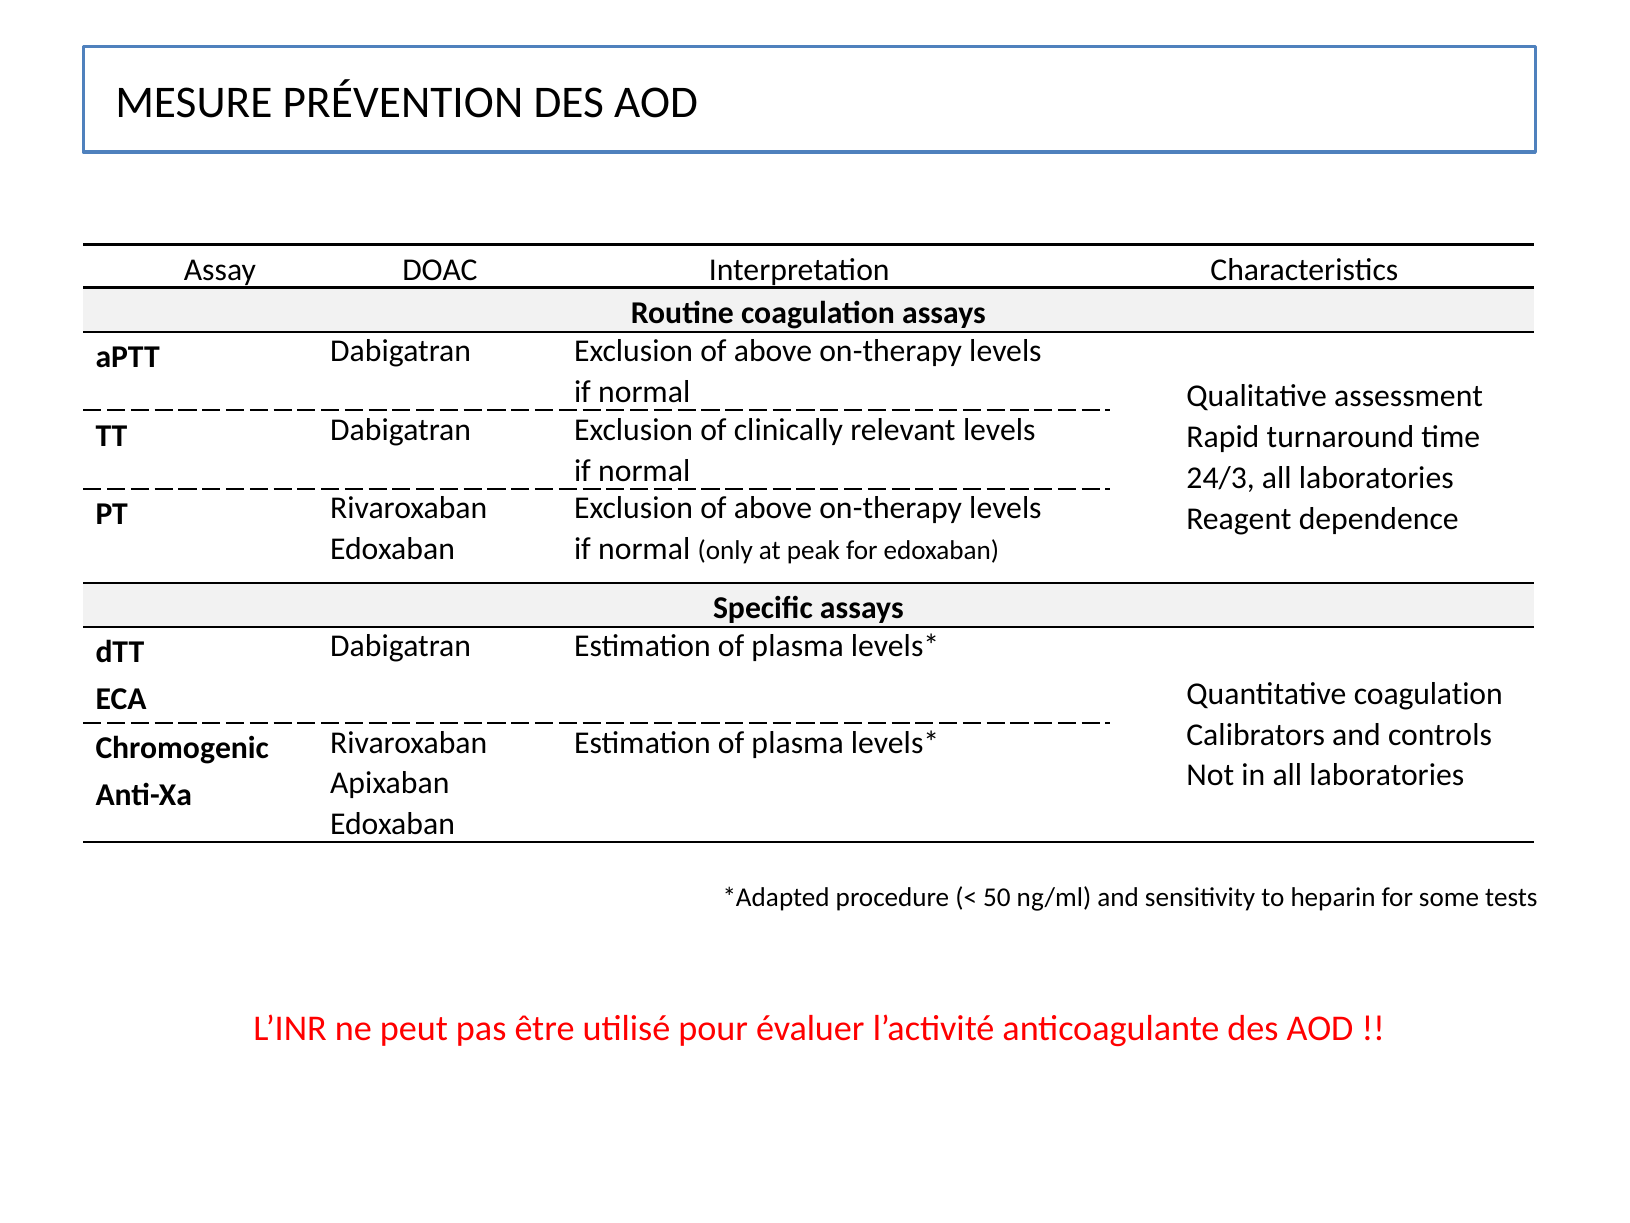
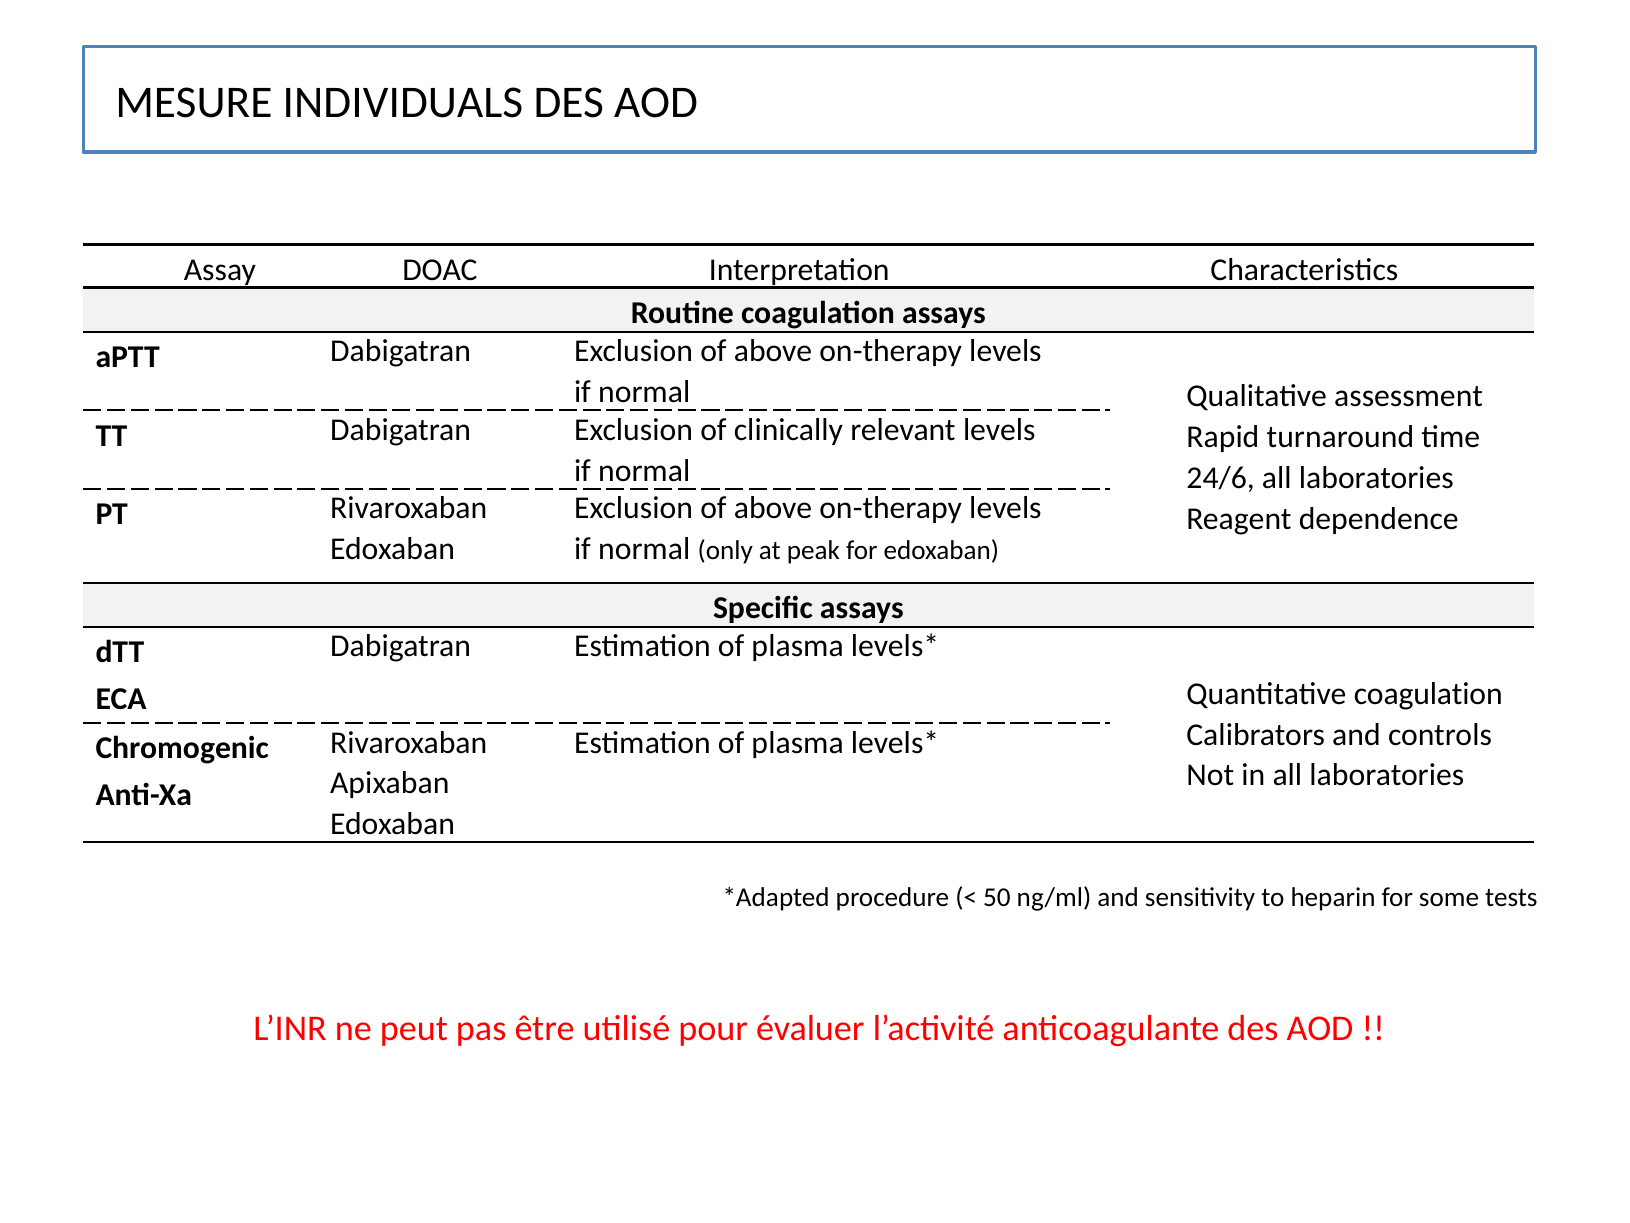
PRÉVENTION: PRÉVENTION -> INDIVIDUALS (403, 102)
24/3: 24/3 -> 24/6 (1221, 478)
